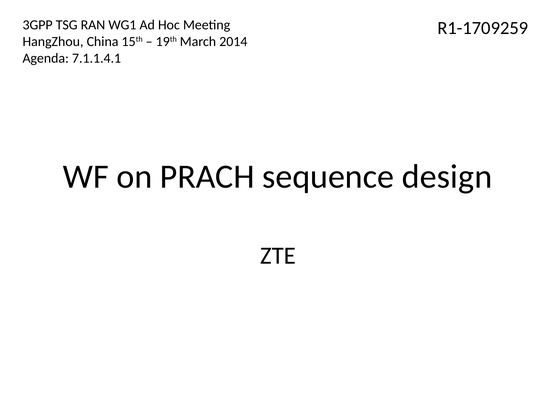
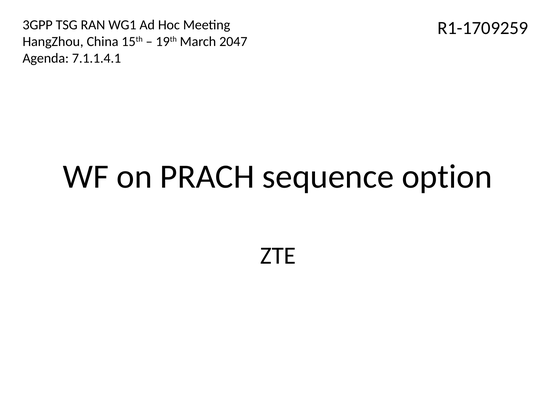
2014: 2014 -> 2047 (233, 42)
design: design -> option (447, 177)
